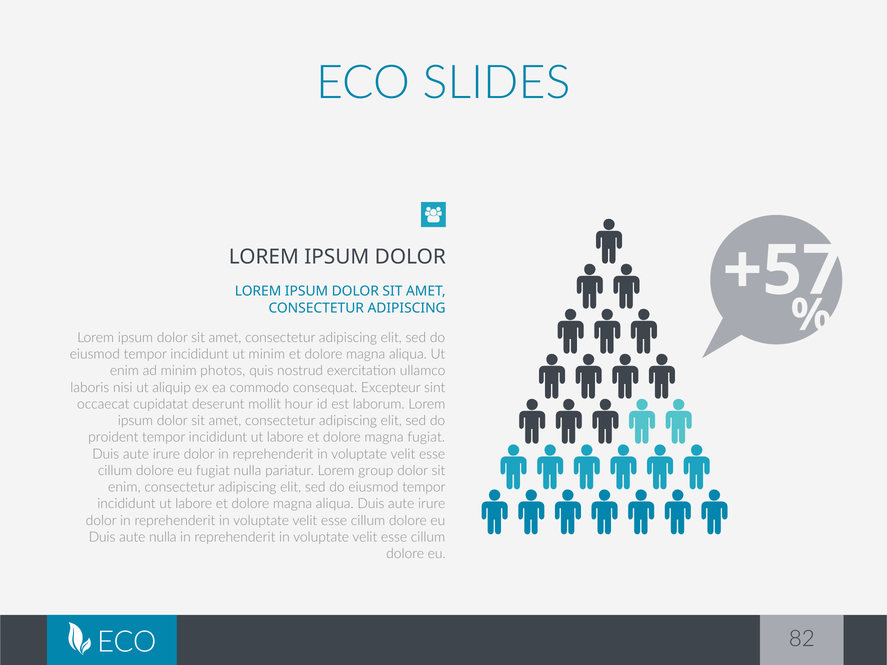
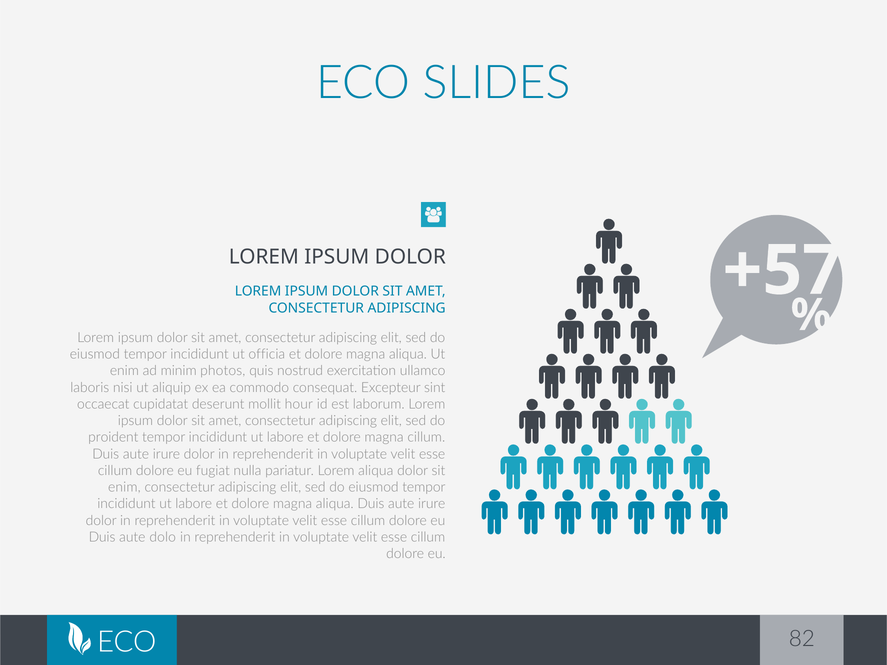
ut minim: minim -> officia (267, 354)
magna fugiat: fugiat -> cillum (426, 438)
Lorem group: group -> aliqua (376, 471)
aute nulla: nulla -> dolo (163, 537)
